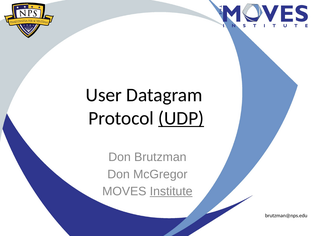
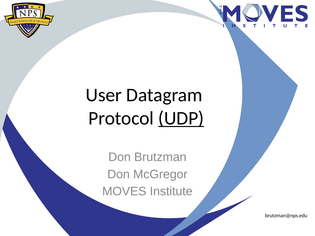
Institute underline: present -> none (171, 192)
